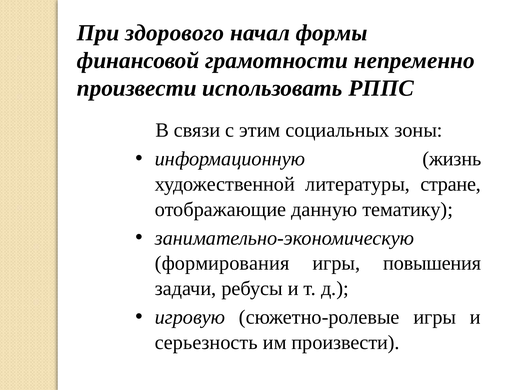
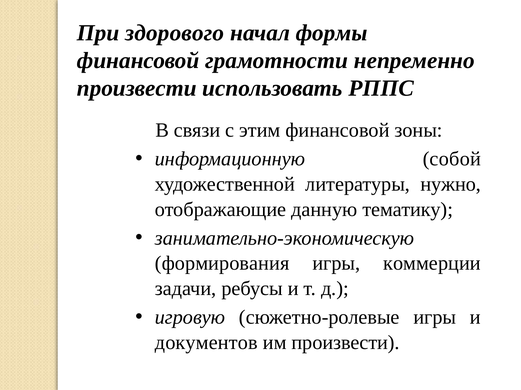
этим социальных: социальных -> финансовой (338, 130)
жизнь: жизнь -> собой (452, 159)
стране: стране -> нужно (451, 184)
повышения: повышения -> коммерции (432, 264)
серьезность: серьезность -> документов (206, 343)
